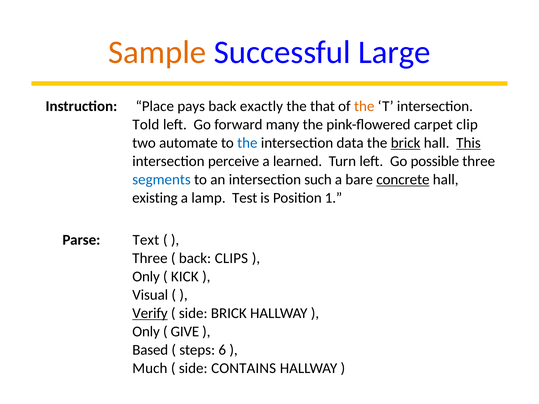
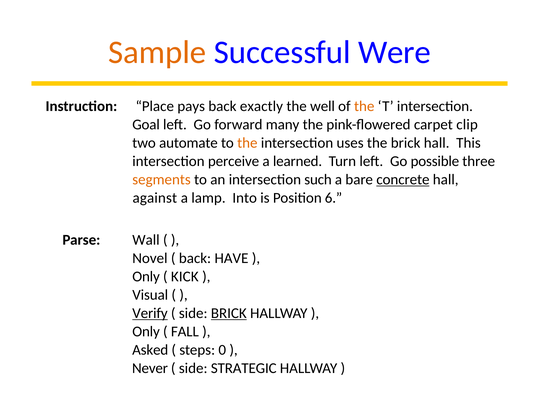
Large: Large -> Were (395, 52)
that: that -> well (323, 106)
Told: Told -> Goal (146, 125)
the colour: blue -> orange (247, 143)
data: data -> uses (350, 143)
brick underline: present -> none (406, 143)
This underline: present -> none (469, 143)
segments colour: blue -> orange (162, 180)
existing: existing -> against (155, 198)
Test: Test -> Into (245, 198)
1: 1 -> 6 (333, 198)
Text: Text -> Wall (146, 240)
Three: Three -> Novel (150, 258)
CLIPS: CLIPS -> HAVE (231, 258)
BRICK underline: none -> present (229, 313)
GIVE: GIVE -> FALL (185, 332)
Based: Based -> Asked (150, 350)
6: 6 -> 0 (222, 350)
Much: Much -> Never (150, 368)
CONTAINS: CONTAINS -> STRATEGIC (244, 368)
